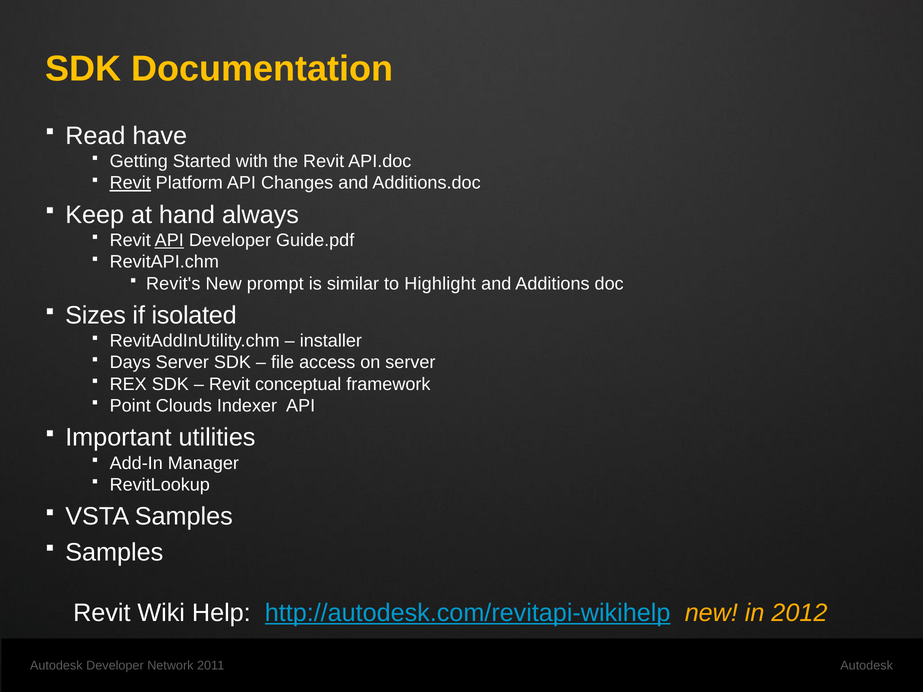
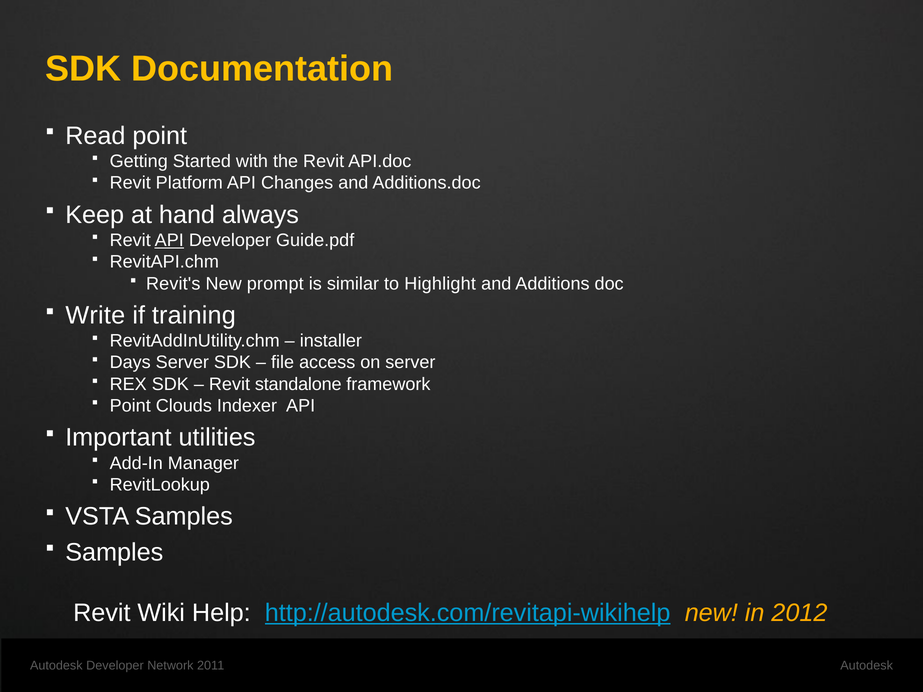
Read have: have -> point (160, 136)
Revit underline: present -> none (130, 183)
Sizes: Sizes -> Write (95, 315)
isolated: isolated -> training (194, 315)
conceptual: conceptual -> standalone (298, 384)
